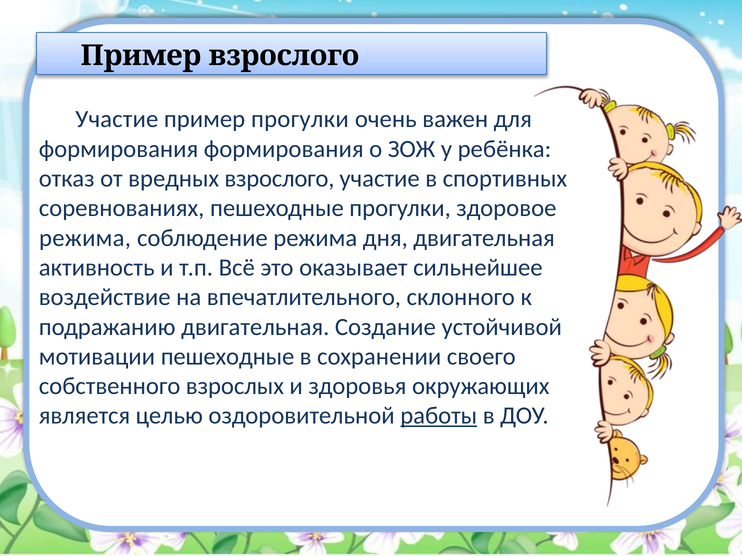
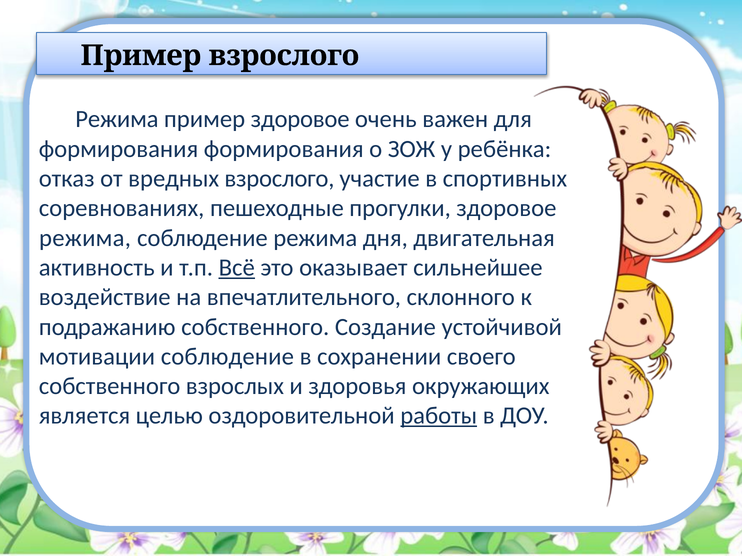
Участие: Участие -> Режима (117, 119)
пример прогулки: прогулки -> здоровое (300, 119)
Всё underline: none -> present (237, 268)
подражанию двигательная: двигательная -> собственного (255, 327)
мотивации пешеходные: пешеходные -> соблюдение (227, 357)
